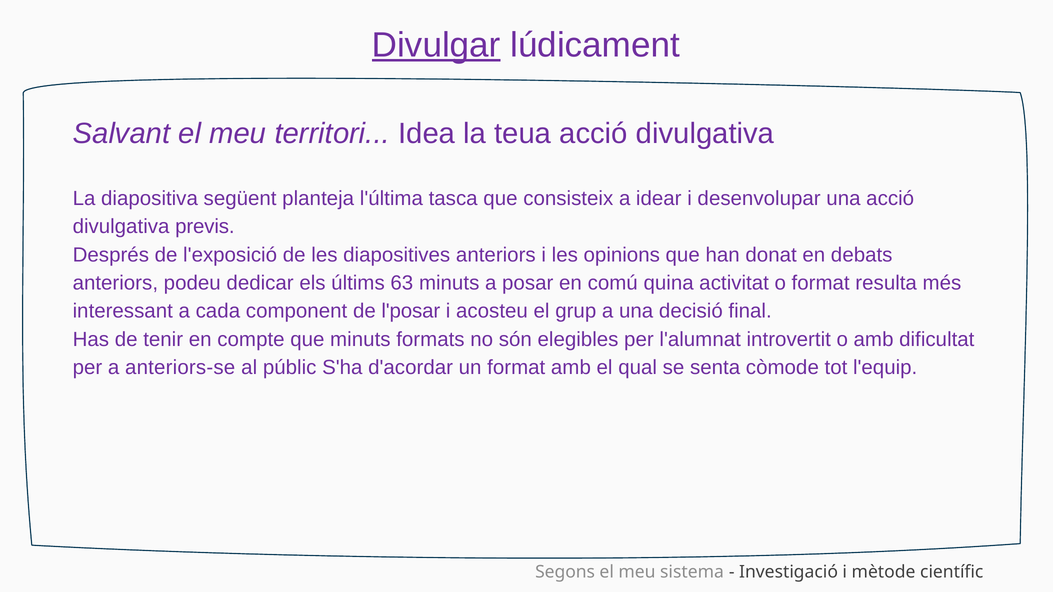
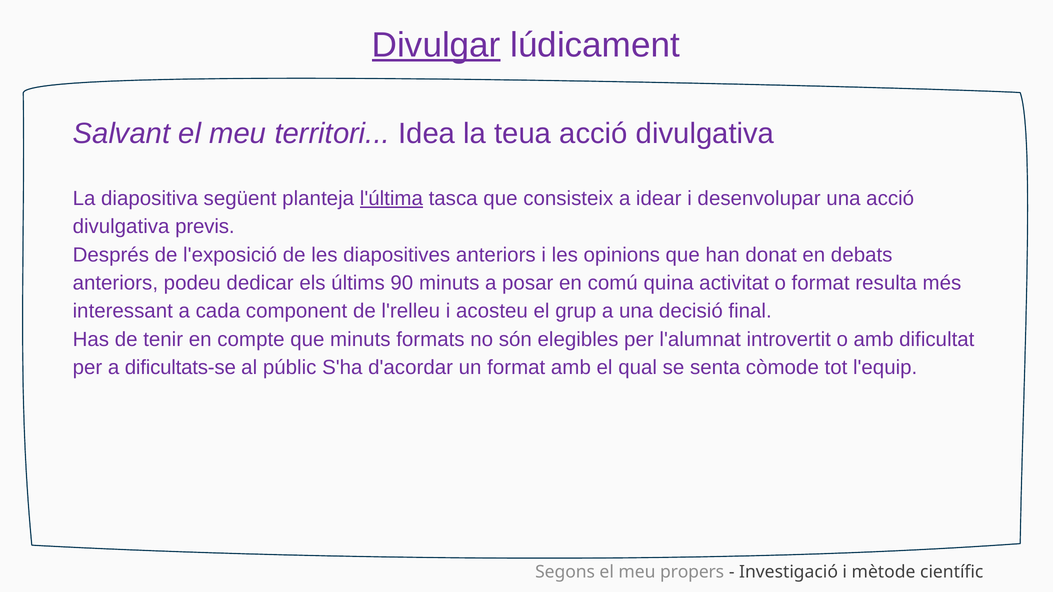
l'última underline: none -> present (391, 198)
63: 63 -> 90 (402, 283)
l'posar: l'posar -> l'relleu (411, 311)
anteriors-se: anteriors-se -> dificultats-se (180, 368)
sistema: sistema -> propers (692, 572)
